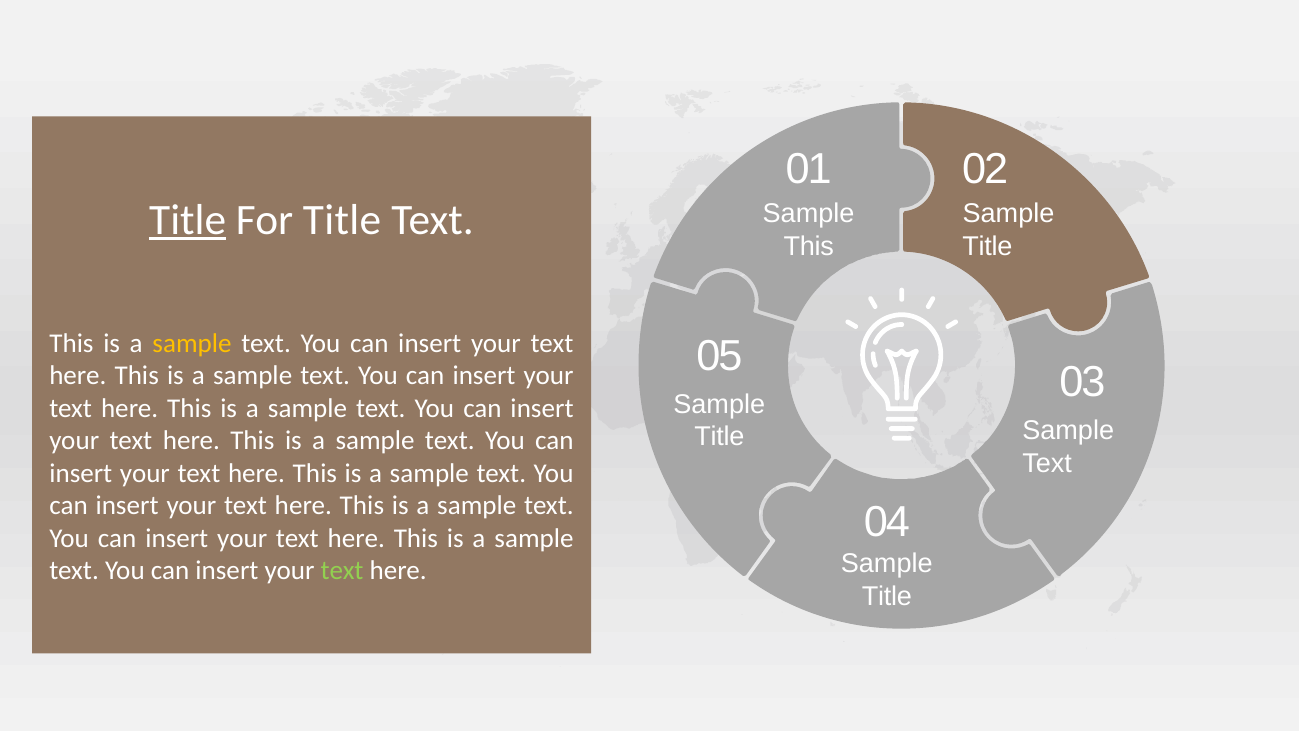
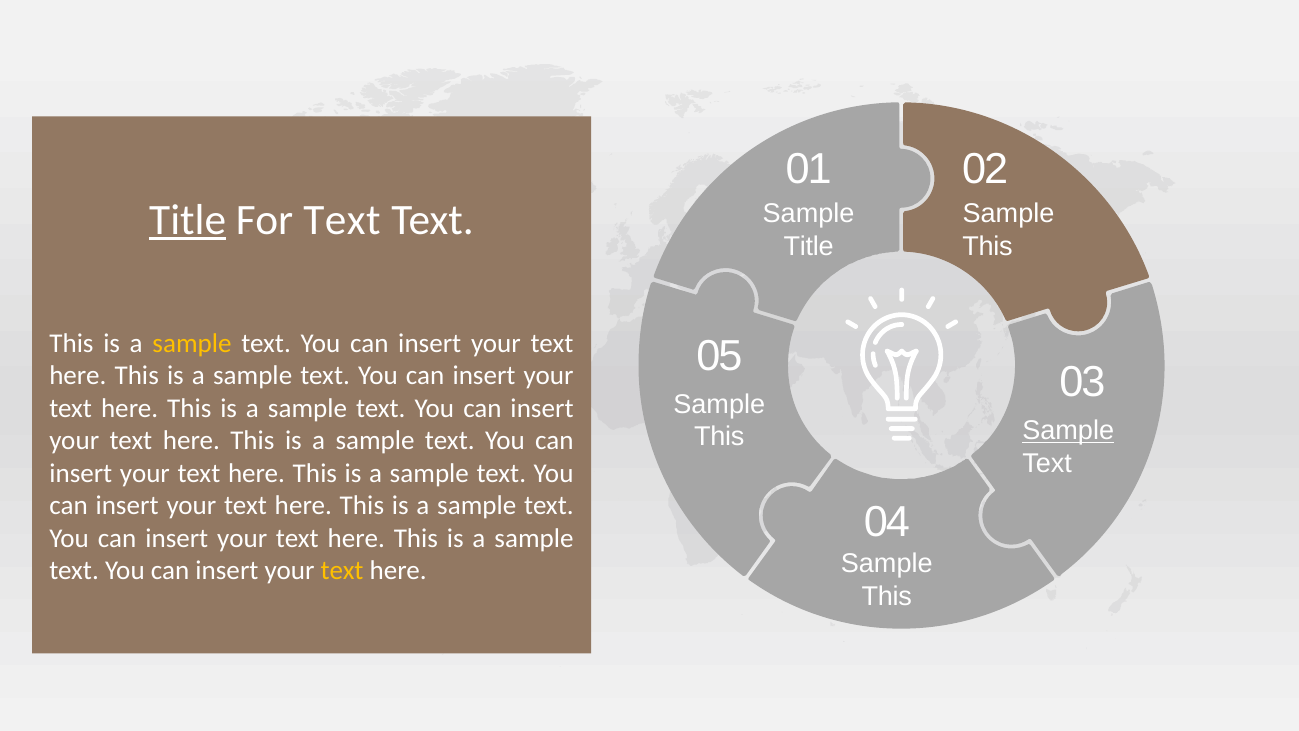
For Title: Title -> Text (342, 220)
This: This -> Title (809, 246)
Title: Title -> This (988, 246)
Sample underline: none -> present (1068, 431)
Title: Title -> This (719, 436)
text colour: light green -> yellow (342, 571)
Title: Title -> This (887, 596)
